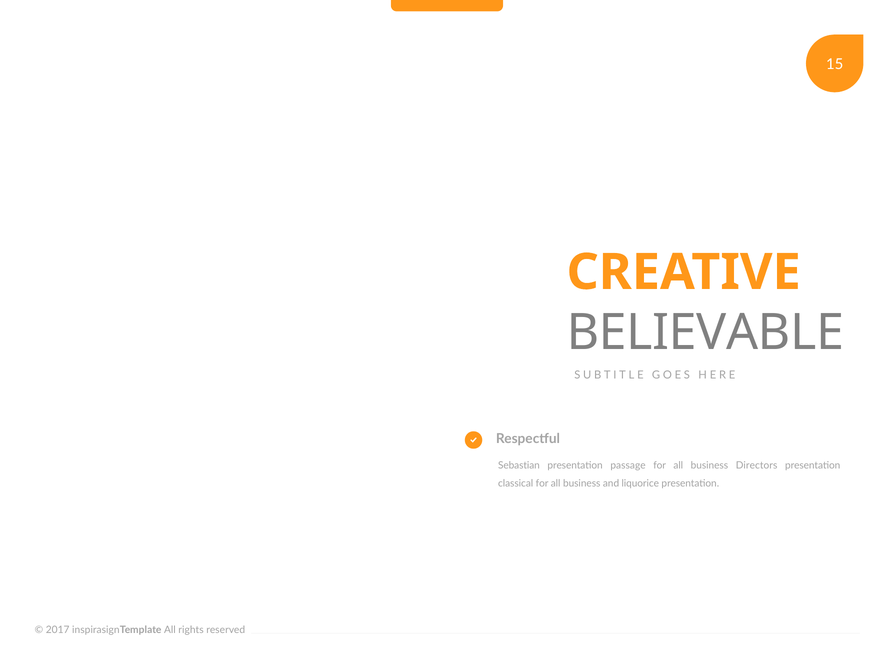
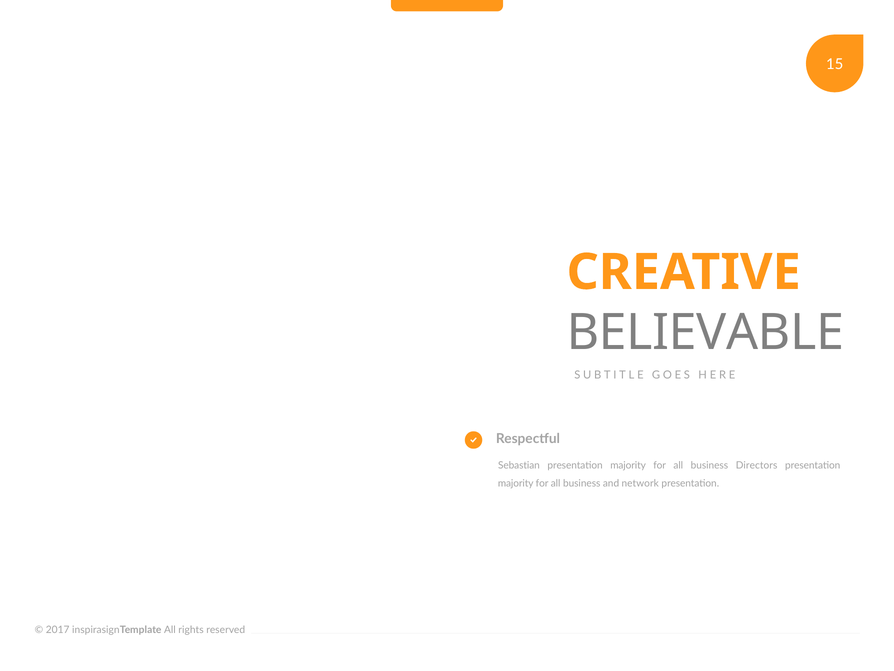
passage: passage -> majority (628, 465)
classical: classical -> majority (516, 483)
liquorice: liquorice -> network (640, 483)
